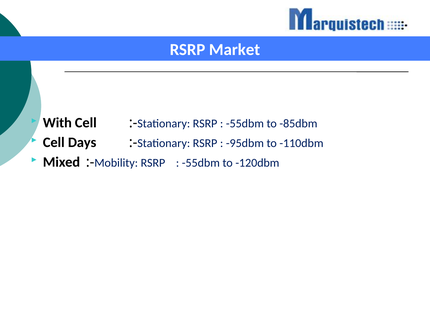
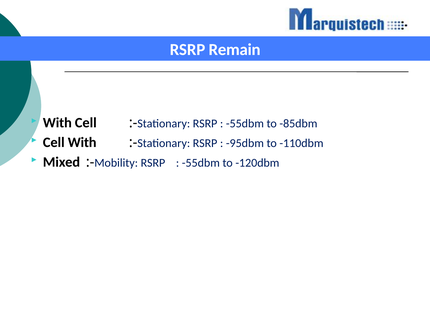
Market: Market -> Remain (235, 50)
Cell Days: Days -> With (82, 142)
